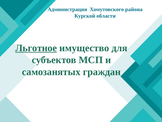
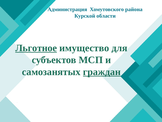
граждан underline: none -> present (102, 72)
